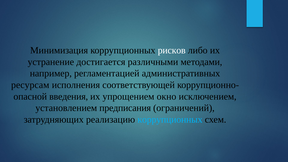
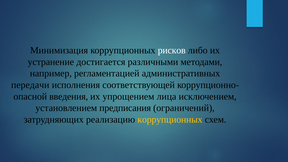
ресурсам: ресурсам -> передачи (30, 85)
окно: окно -> лица (166, 96)
коррупционных colour: light blue -> yellow (170, 119)
